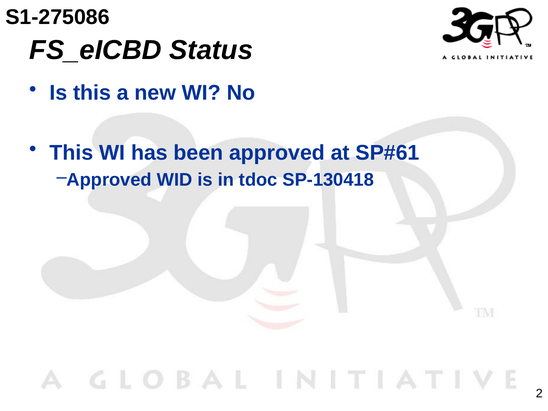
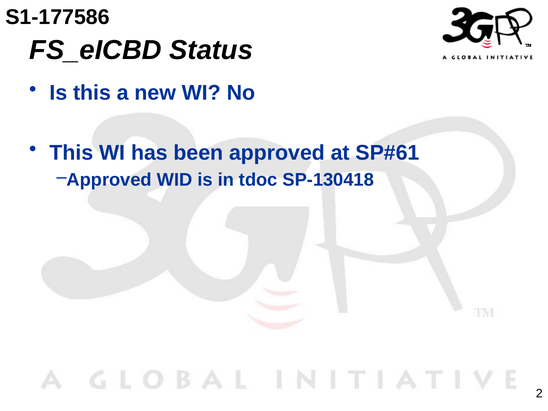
S1-275086: S1-275086 -> S1-177586 (58, 17)
